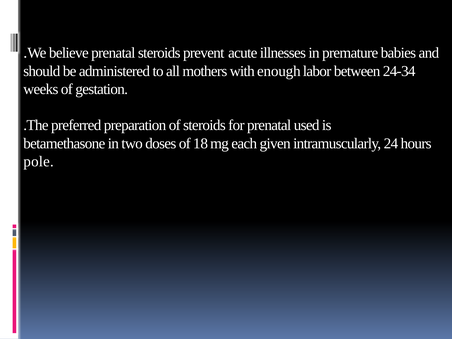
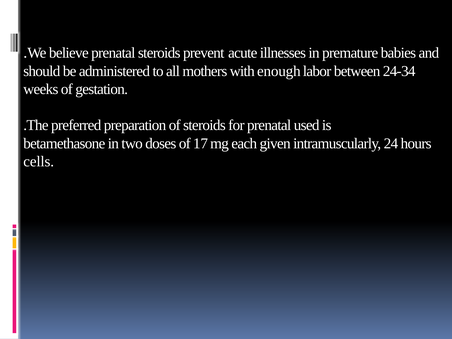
18: 18 -> 17 (201, 143)
pole: pole -> cells (39, 161)
